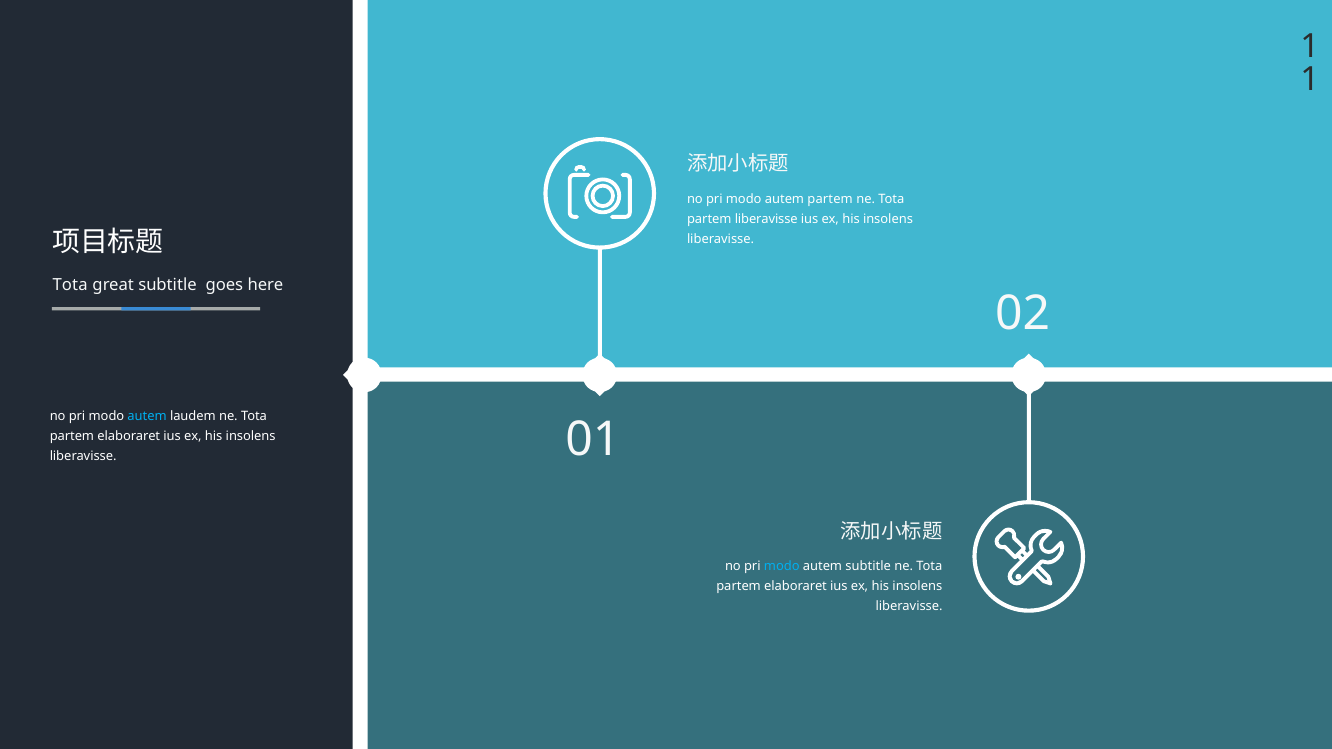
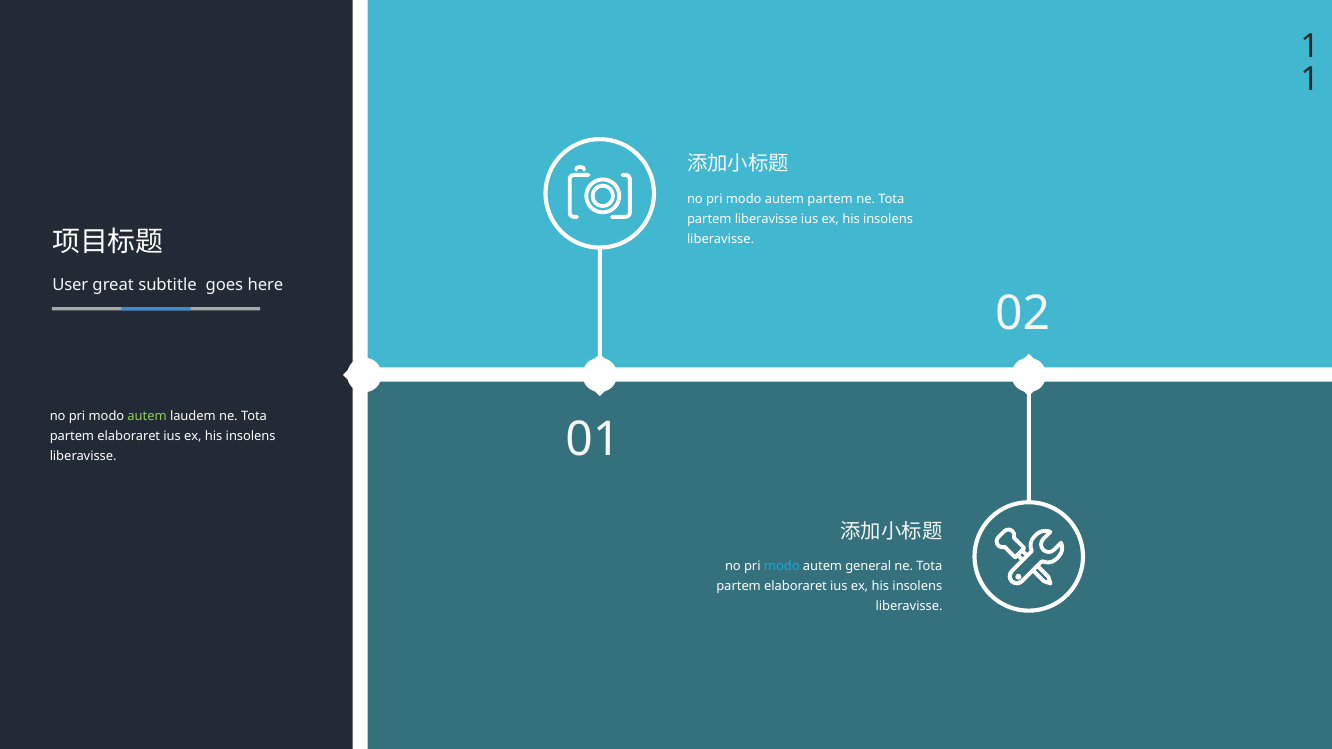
Tota: Tota -> User (70, 285)
autem colour: light blue -> light green (147, 416)
autem subtitle: subtitle -> general (868, 566)
